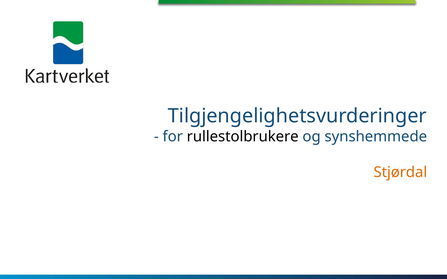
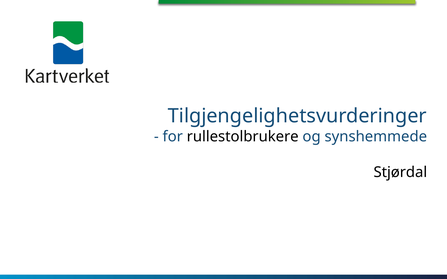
Stjørdal colour: orange -> black (400, 172)
